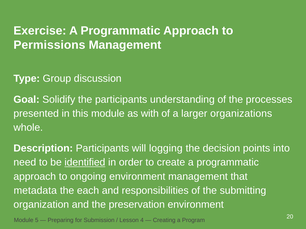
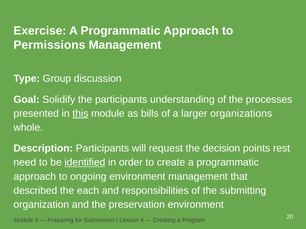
this underline: none -> present (80, 114)
with: with -> bills (150, 114)
logging: logging -> request (166, 149)
into: into -> rest (281, 149)
metadata: metadata -> described (35, 191)
